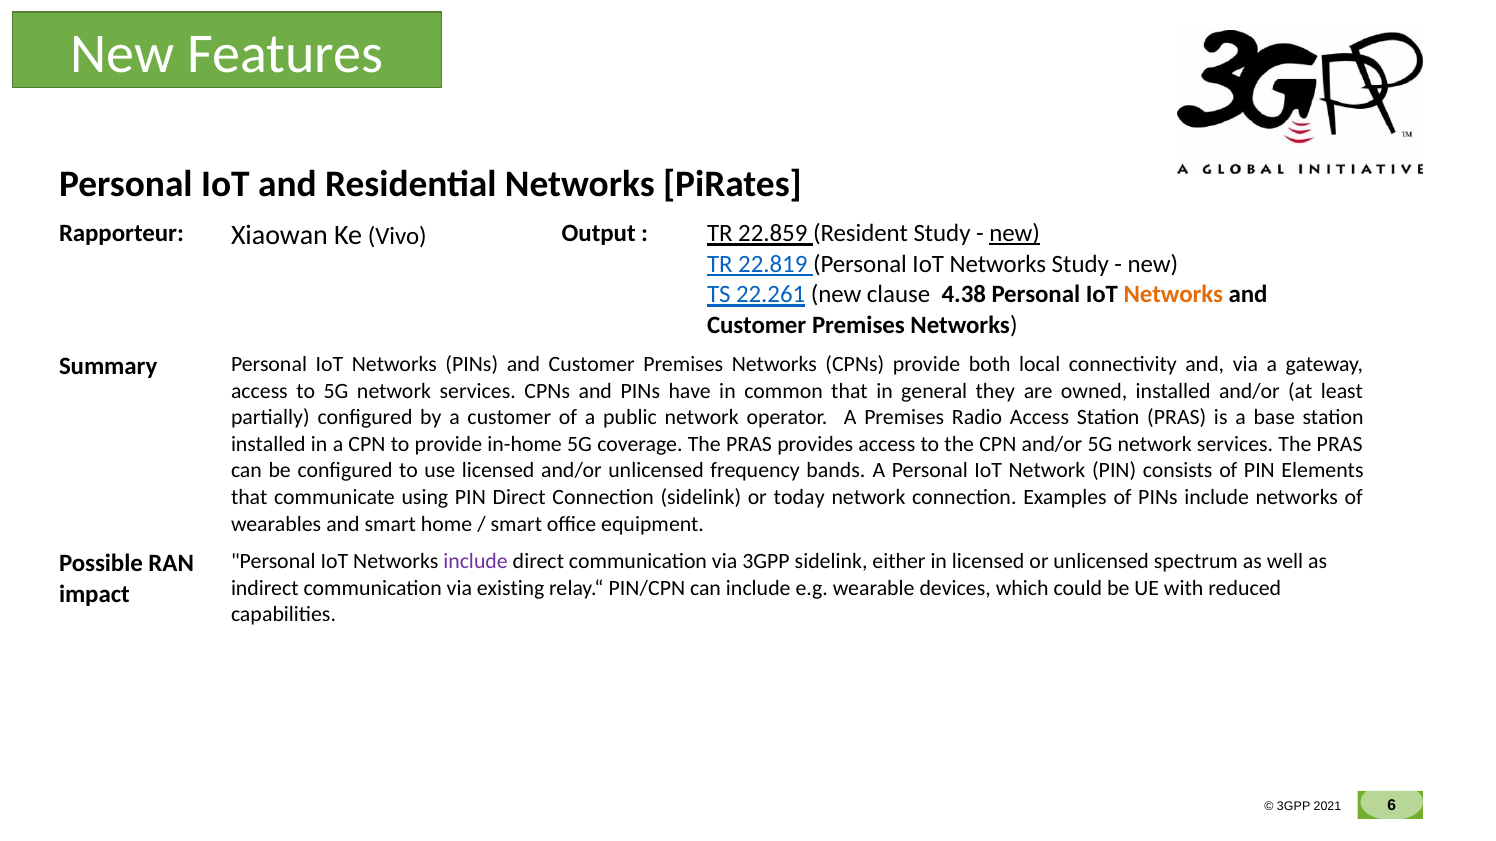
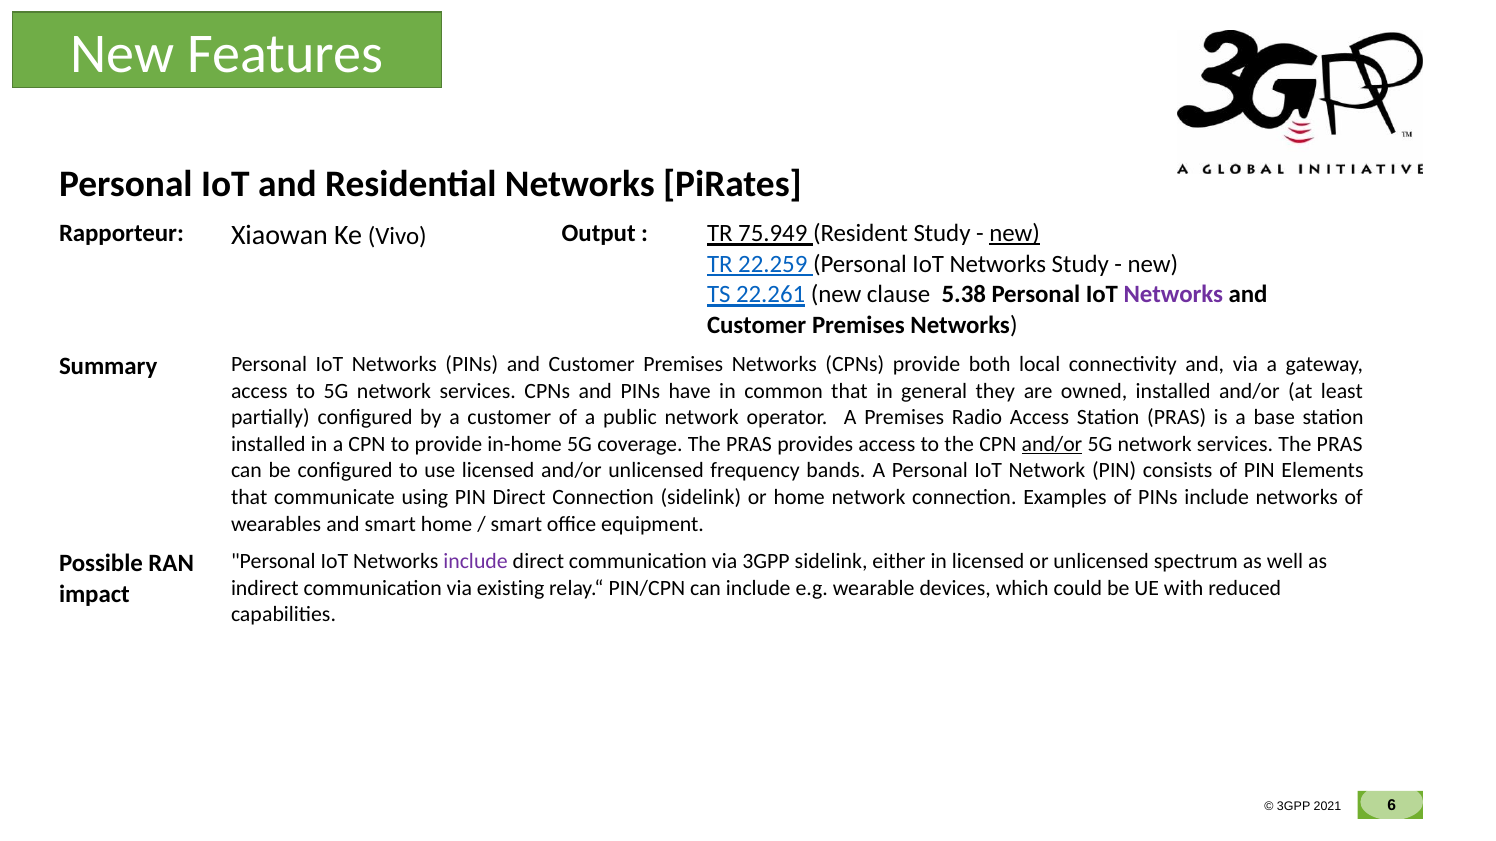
22.859: 22.859 -> 75.949 (773, 234)
22.819: 22.819 -> 22.259 (773, 264)
4.38: 4.38 -> 5.38 (964, 295)
Networks colour: orange -> purple (1173, 295)
and/or underline: none -> present (1052, 445)
or today: today -> home (799, 498)
